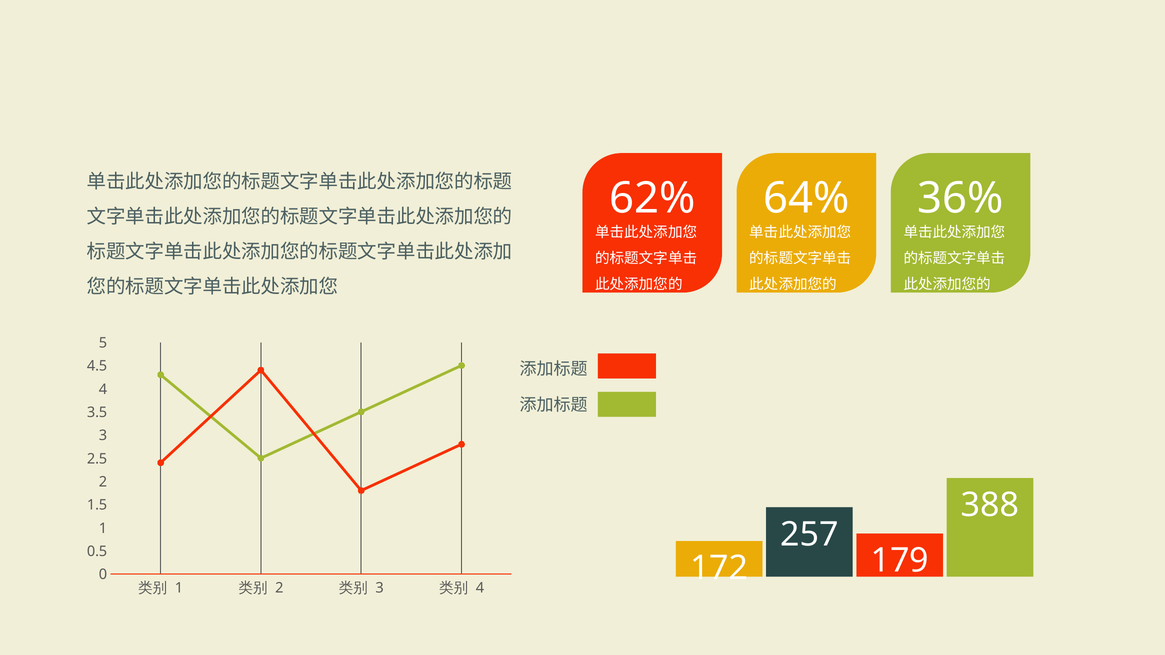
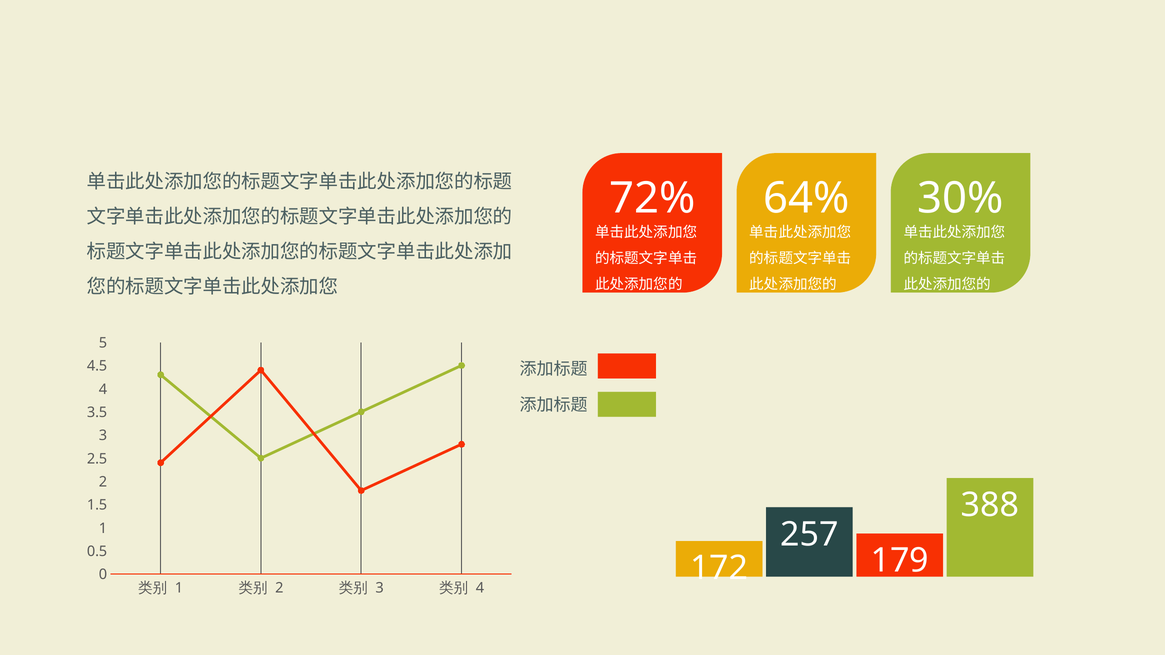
62%: 62% -> 72% (652, 198)
36%: 36% -> 30% (961, 198)
